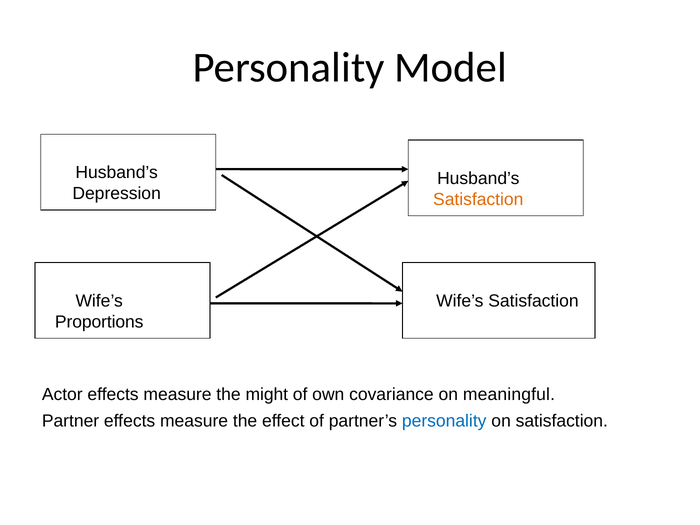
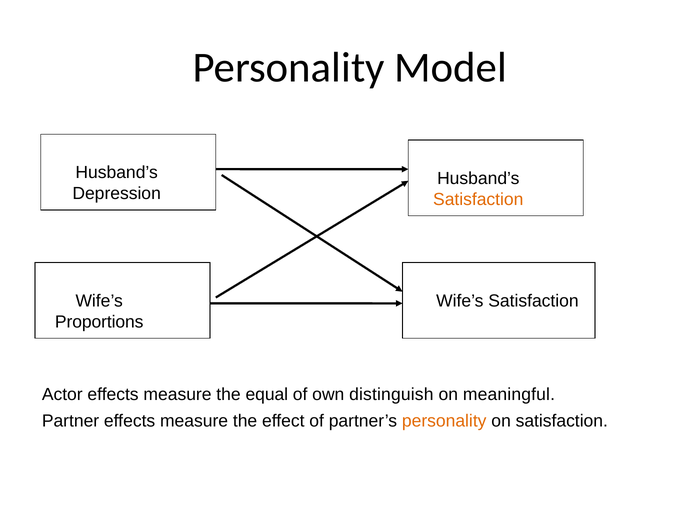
might: might -> equal (267, 394)
covariance: covariance -> distinguish (391, 394)
personality colour: blue -> orange (444, 421)
